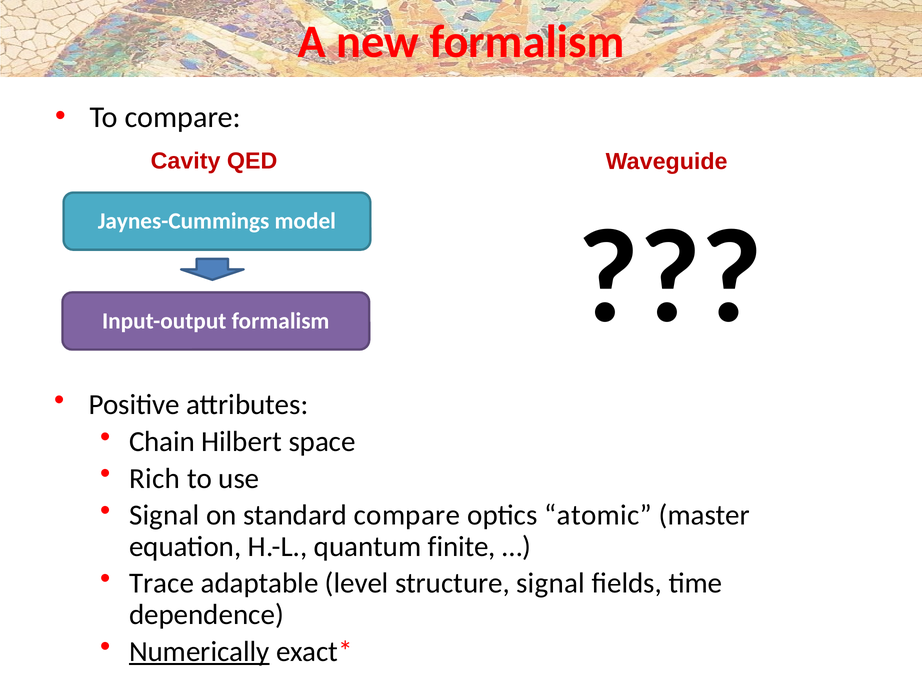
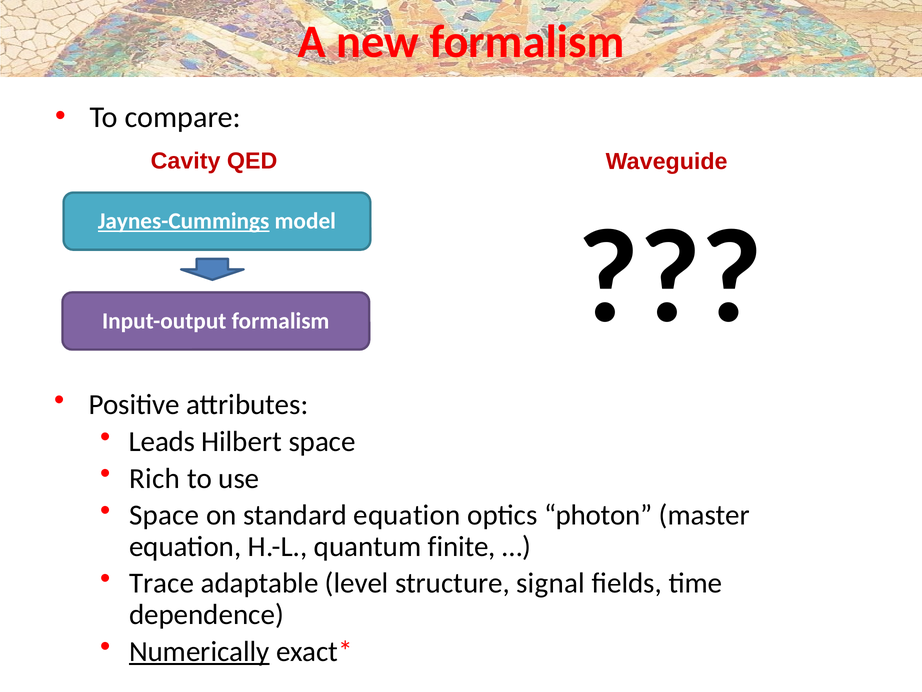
Jaynes-Cummings underline: none -> present (184, 221)
Chain: Chain -> Leads (162, 442)
Signal: Signal -> Space (164, 515)
standard compare: compare -> equation (407, 515)
atomic: atomic -> photon (598, 515)
